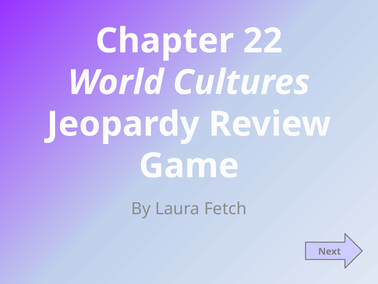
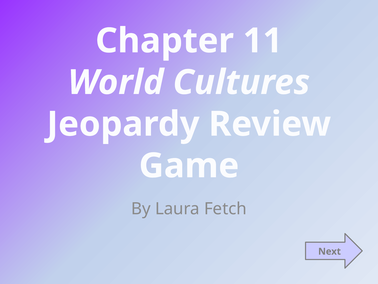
22: 22 -> 11 (263, 41)
